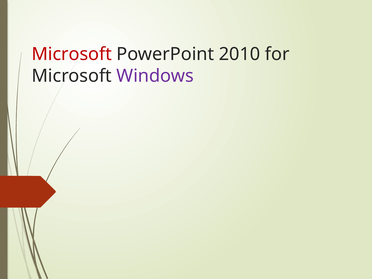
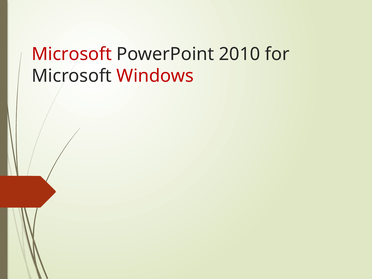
Windows colour: purple -> red (155, 76)
